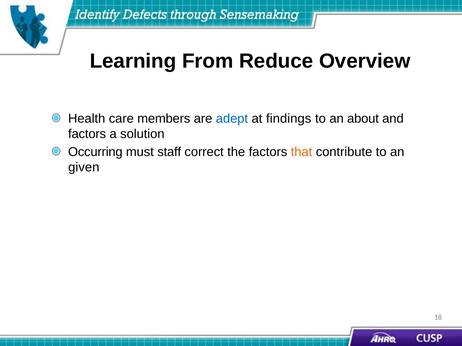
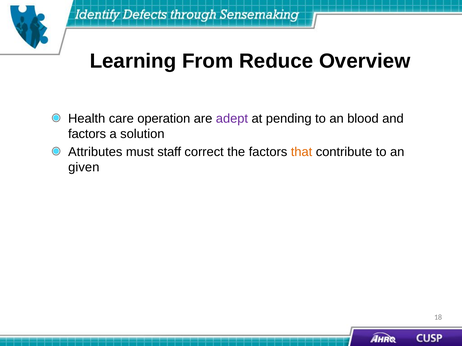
members: members -> operation (164, 119)
adept colour: blue -> purple (232, 119)
findings: findings -> pending (289, 119)
about: about -> blood (363, 119)
Occurring: Occurring -> Attributes (95, 152)
